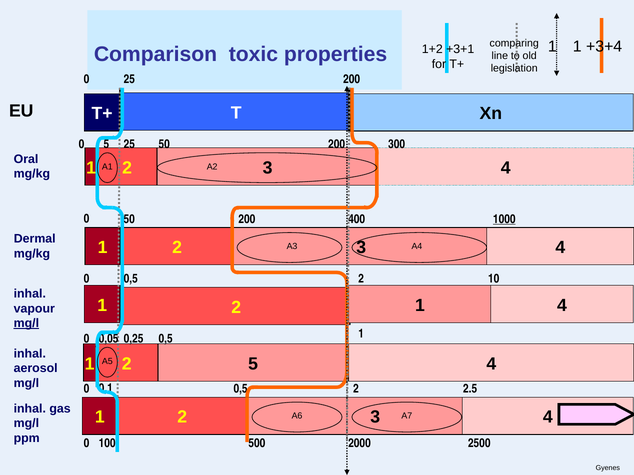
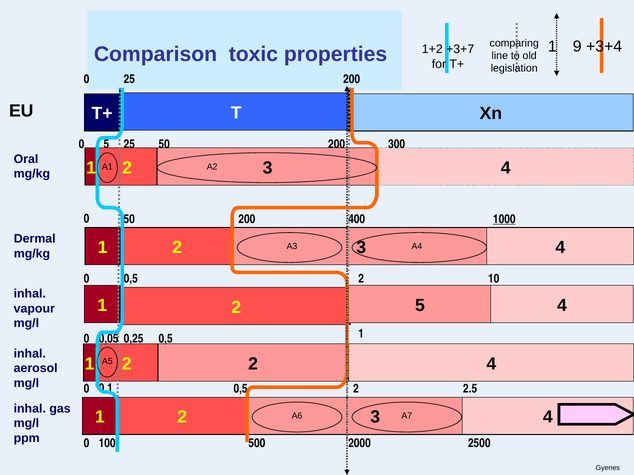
1 1: 1 -> 9 (577, 47)
+3+1: +3+1 -> +3+7 (460, 49)
2 1: 1 -> 5 (420, 306)
mg/l underline: present -> none (26, 324)
2 5: 5 -> 2 (253, 364)
